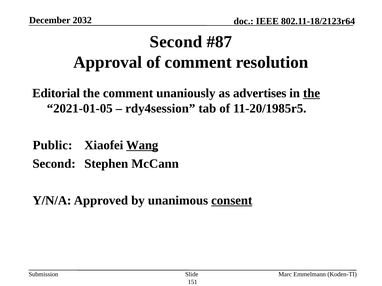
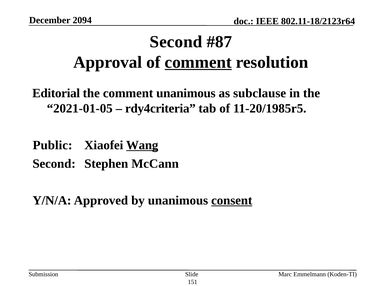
2032: 2032 -> 2094 (82, 20)
comment underline: none -> present (198, 62)
comment unaniously: unaniously -> unanimous (186, 93)
advertises: advertises -> subclause (260, 93)
the underline: present -> none (312, 93)
rdy4session: rdy4session -> rdy4criteria (160, 109)
